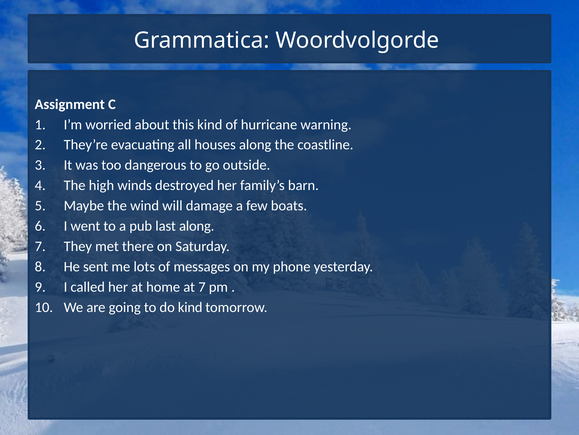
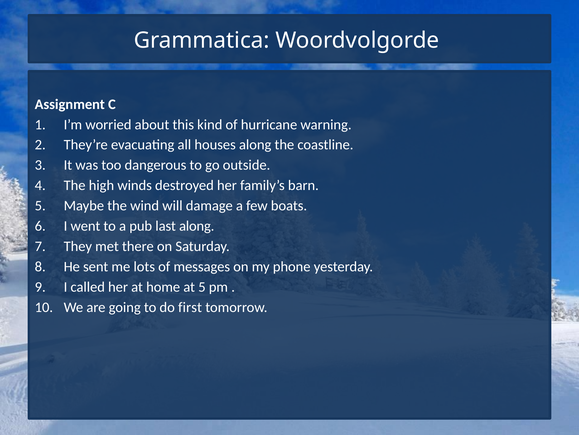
at 7: 7 -> 5 (202, 286)
do kind: kind -> first (190, 307)
